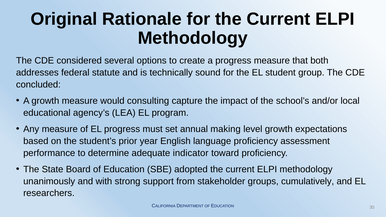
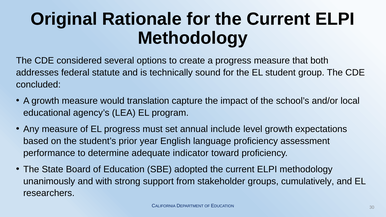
consulting: consulting -> translation (148, 101)
making: making -> include (226, 129)
